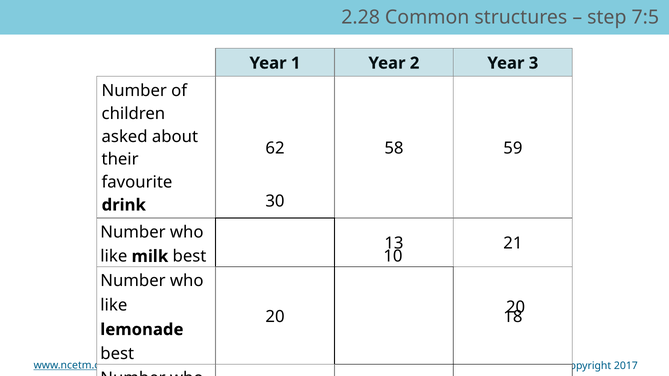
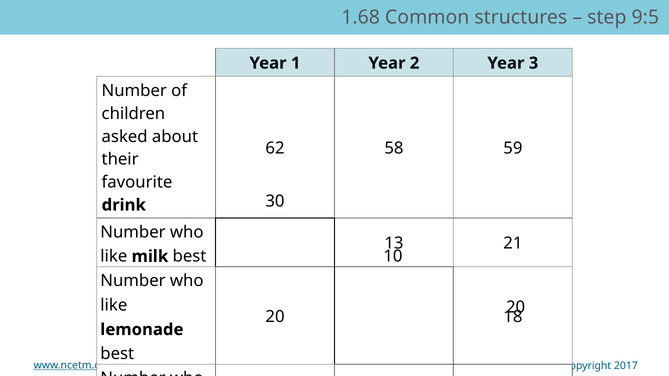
2.28: 2.28 -> 1.68 (361, 17)
7:5: 7:5 -> 9:5 (645, 17)
